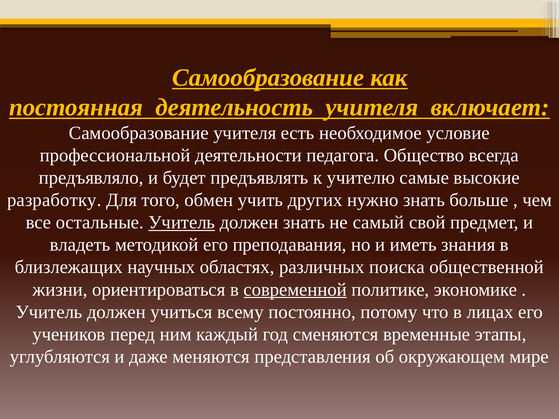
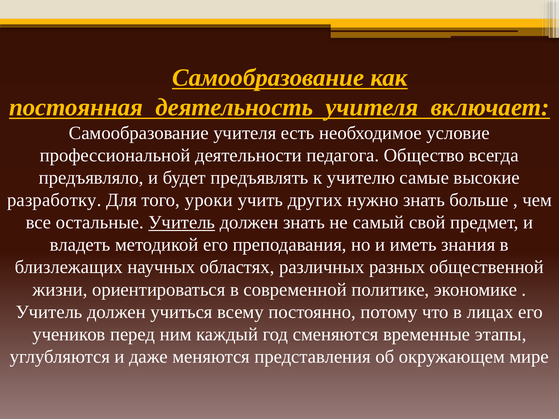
обмен: обмен -> уроки (209, 200)
поиска: поиска -> разных (397, 267)
современной underline: present -> none (295, 290)
